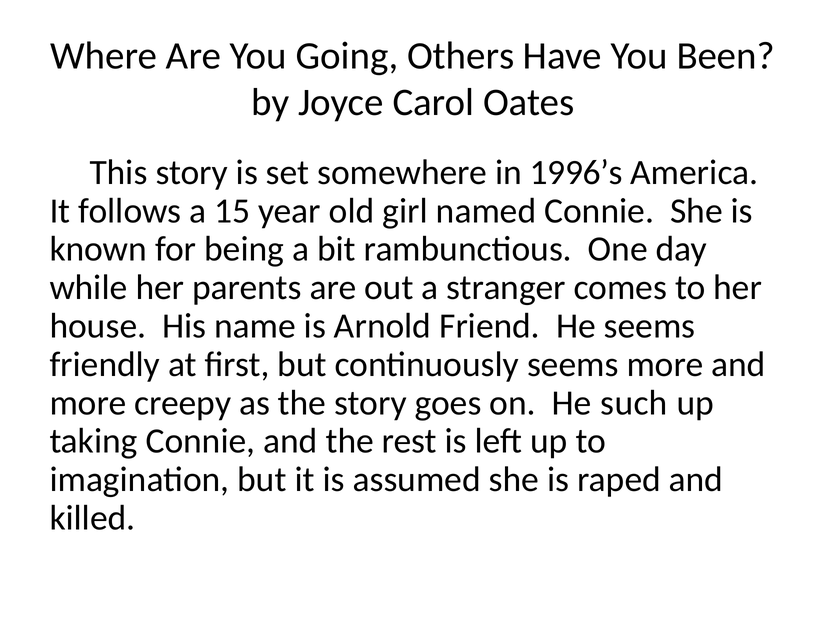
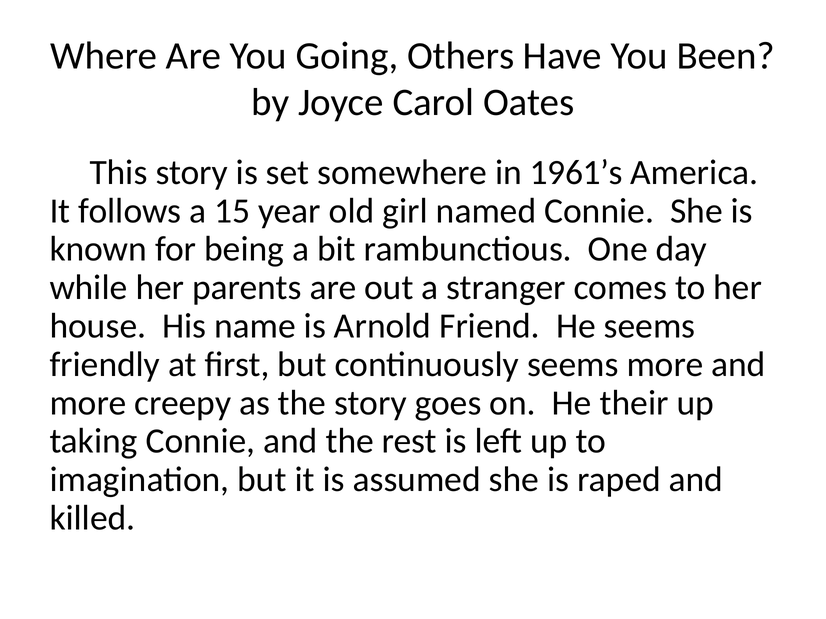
1996’s: 1996’s -> 1961’s (576, 173)
such: such -> their (634, 403)
